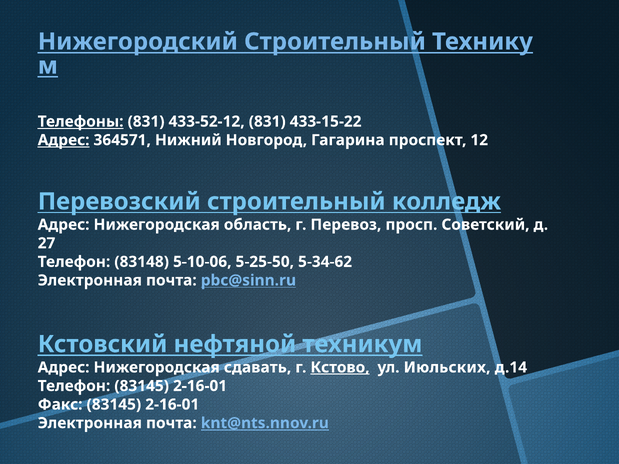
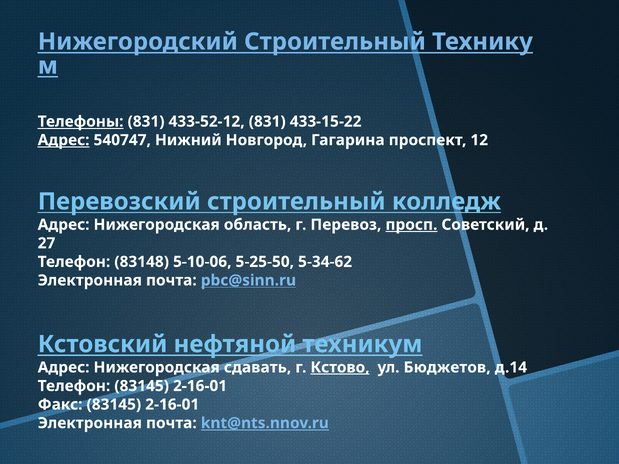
364571: 364571 -> 540747 (122, 140)
просп underline: none -> present (411, 225)
Июльских: Июльских -> Бюджетов (447, 368)
